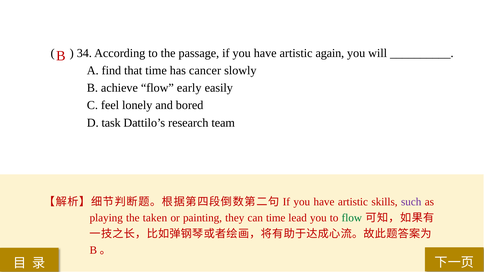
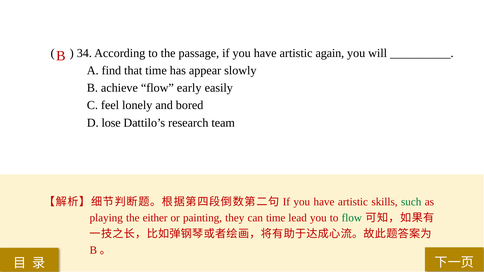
cancer: cancer -> appear (205, 71)
task: task -> lose (111, 123)
such colour: purple -> green (411, 202)
taken: taken -> either (155, 218)
